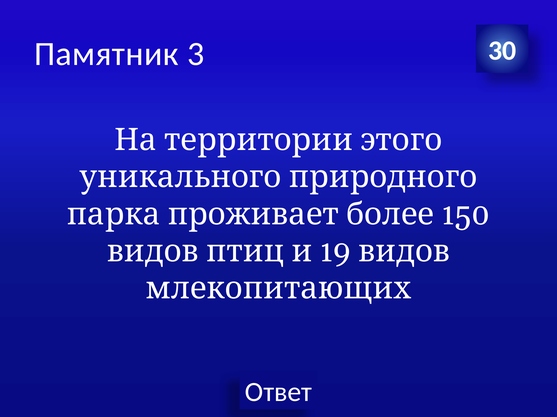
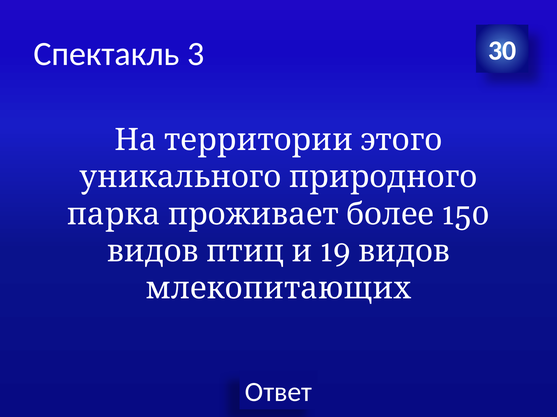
Памятник: Памятник -> Спектакль (106, 54)
